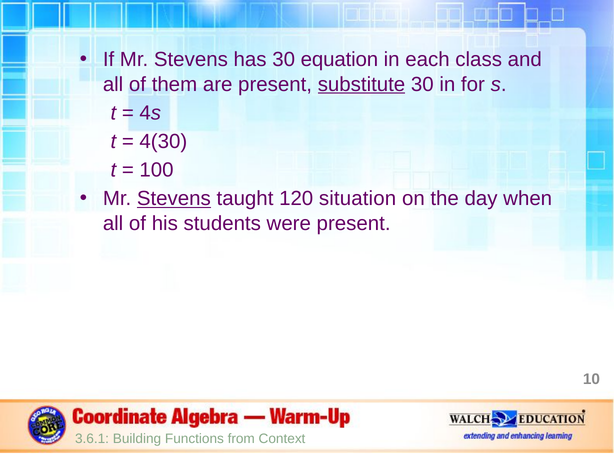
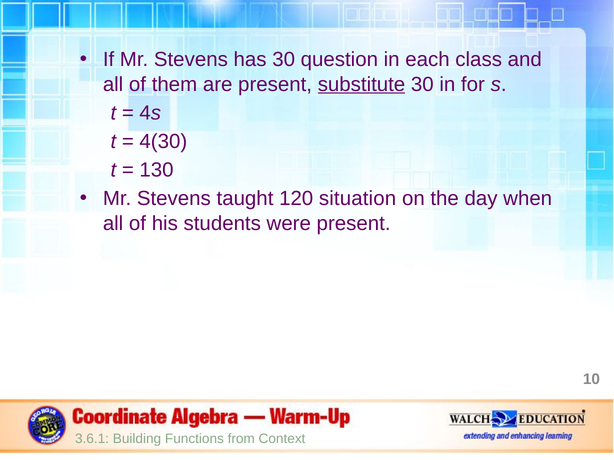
equation: equation -> question (339, 60)
100: 100 -> 130 (157, 170)
Stevens underline: present -> none (174, 199)
